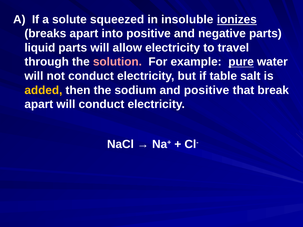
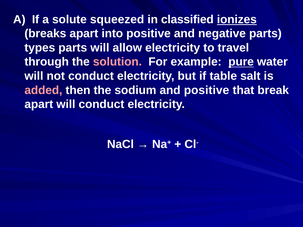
insoluble: insoluble -> classified (187, 19)
liquid: liquid -> types (40, 48)
added colour: yellow -> pink (43, 90)
